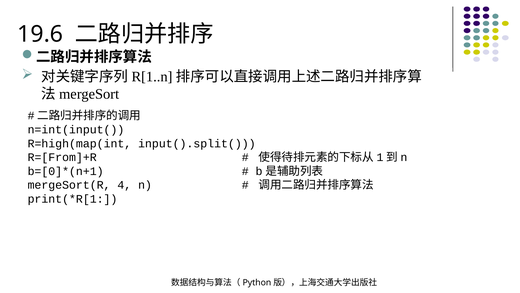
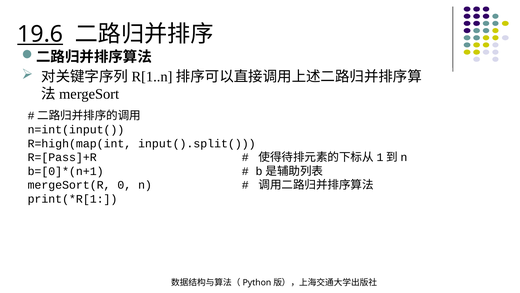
19.6 underline: none -> present (40, 34)
R=[From]+R: R=[From]+R -> R=[Pass]+R (62, 157)
4: 4 -> 0 (124, 185)
